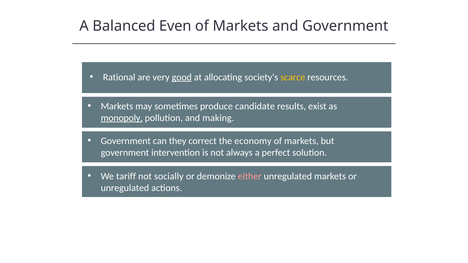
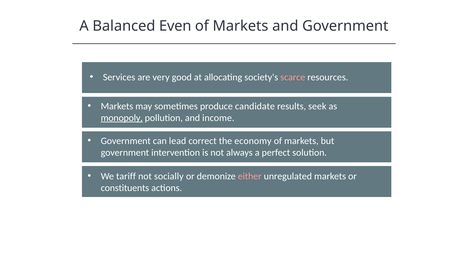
Rational: Rational -> Services (119, 77)
good underline: present -> none (182, 77)
scarce colour: yellow -> pink (293, 77)
exist: exist -> seek (317, 106)
making: making -> income (218, 118)
they: they -> lead (178, 141)
unregulated: unregulated -> constituents (125, 188)
